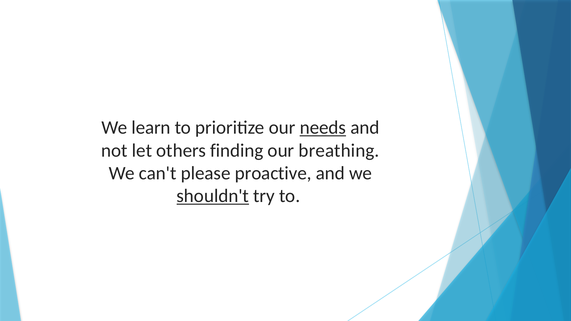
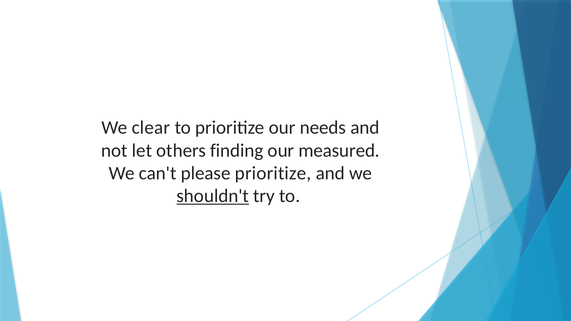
learn: learn -> clear (151, 128)
needs underline: present -> none (323, 128)
breathing: breathing -> measured (339, 150)
please proactive: proactive -> prioritize (273, 173)
